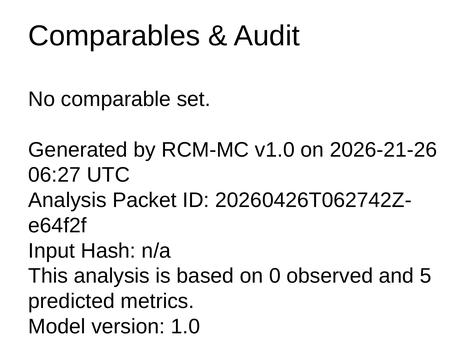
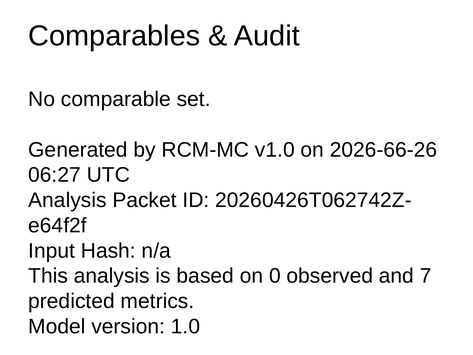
2026-21-26: 2026-21-26 -> 2026-66-26 (384, 150)
5: 5 -> 7 (426, 276)
